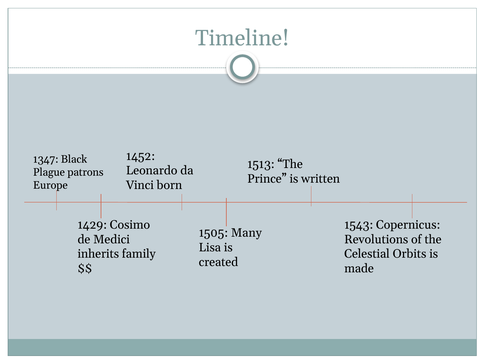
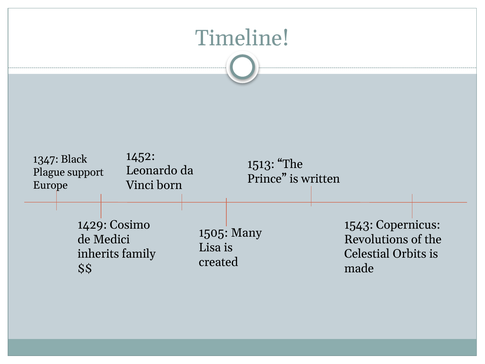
patrons: patrons -> support (86, 172)
